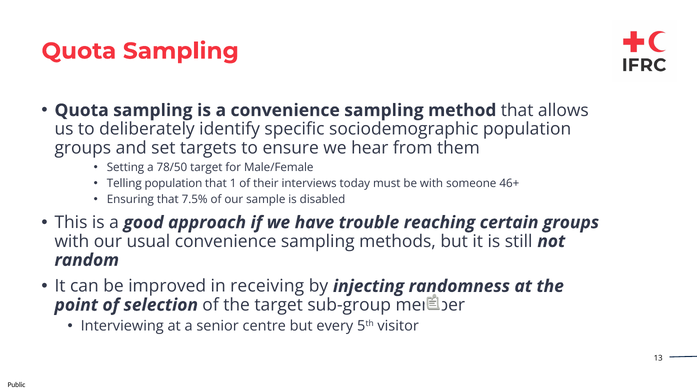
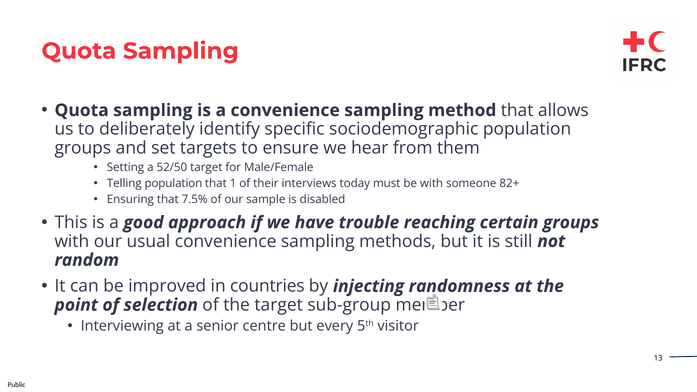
78/50: 78/50 -> 52/50 (172, 167)
46+: 46+ -> 82+ (509, 183)
receiving: receiving -> countries (267, 286)
